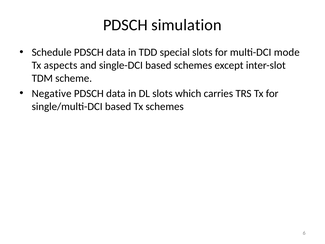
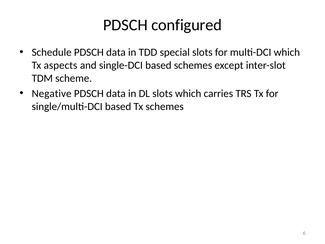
simulation: simulation -> configured (187, 25)
multi-DCI mode: mode -> which (287, 52)
